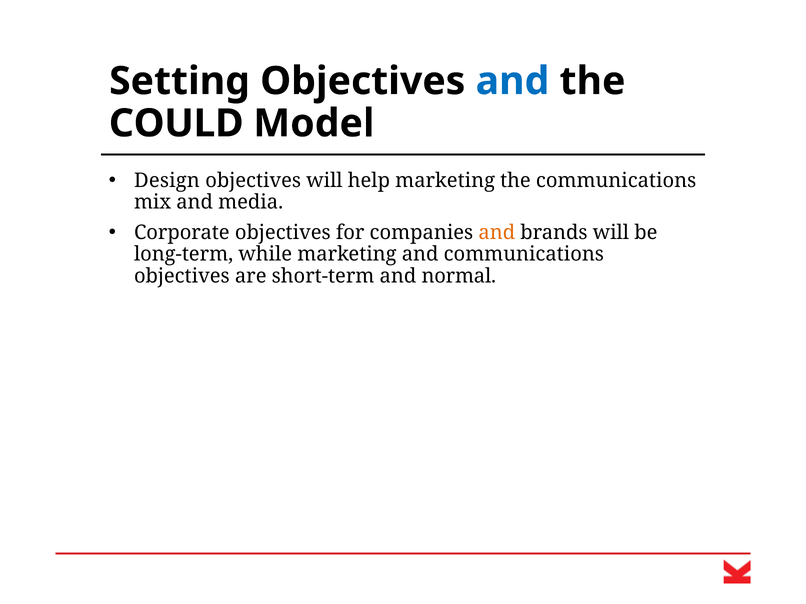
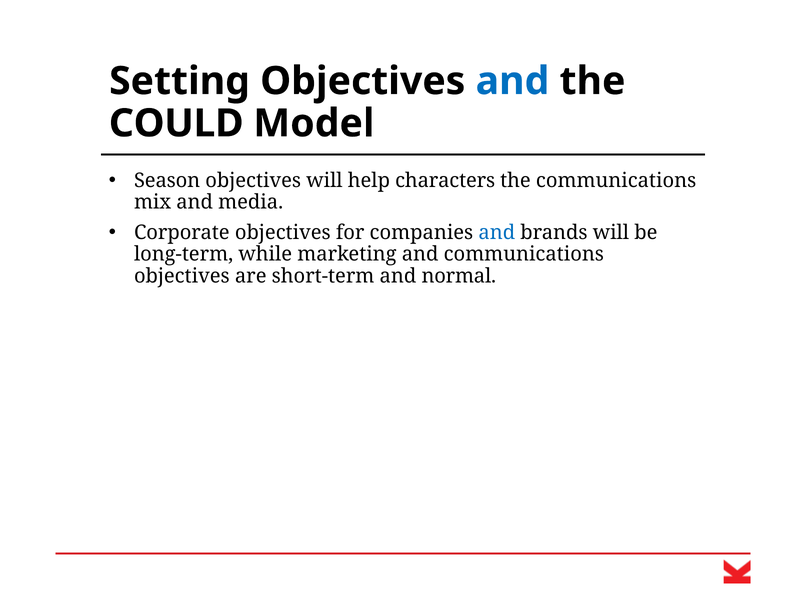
Design: Design -> Season (167, 181)
help marketing: marketing -> characters (445, 181)
and colour: orange -> blue (497, 233)
